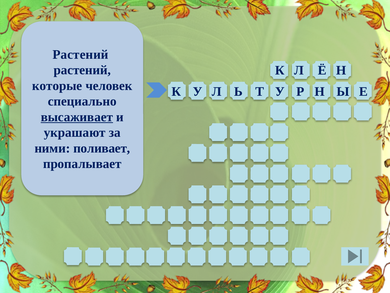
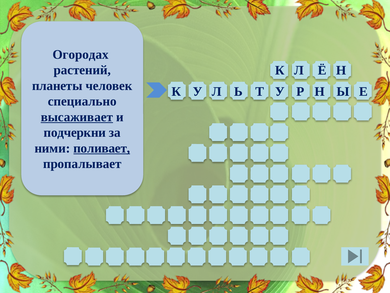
Растений: Растений -> Огородах (81, 54)
которые: которые -> планеты (57, 86)
украшают: украшают -> подчеркни (75, 132)
поливает underline: none -> present (102, 148)
